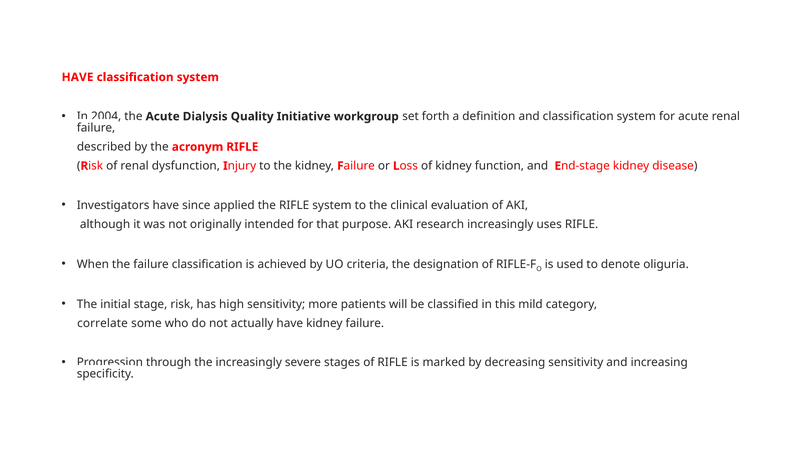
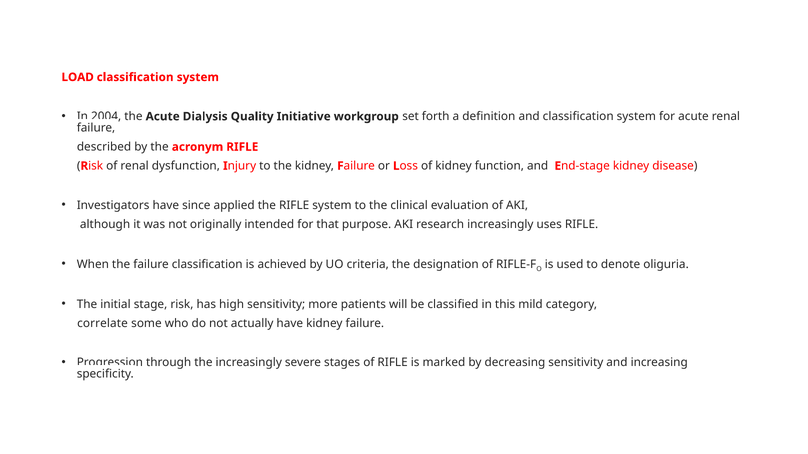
HAVE: HAVE -> LOAD (78, 77)
